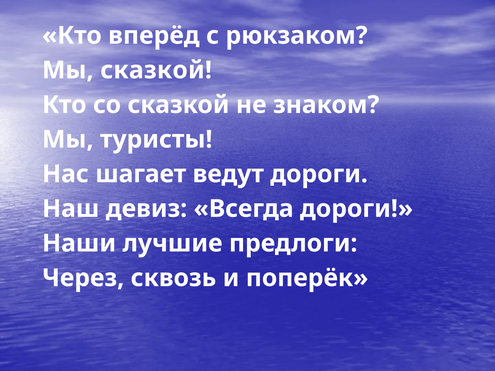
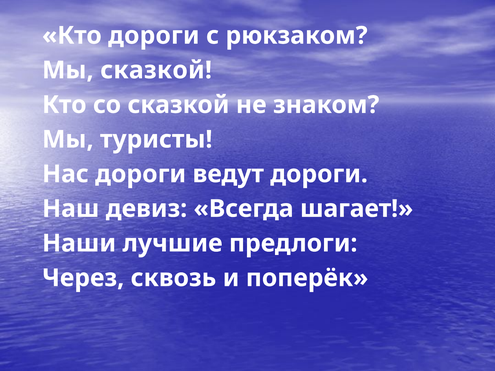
Кто вперёд: вперёд -> дороги (154, 36)
Нас шагает: шагает -> дороги (141, 174)
Всегда дороги: дороги -> шагает (357, 209)
